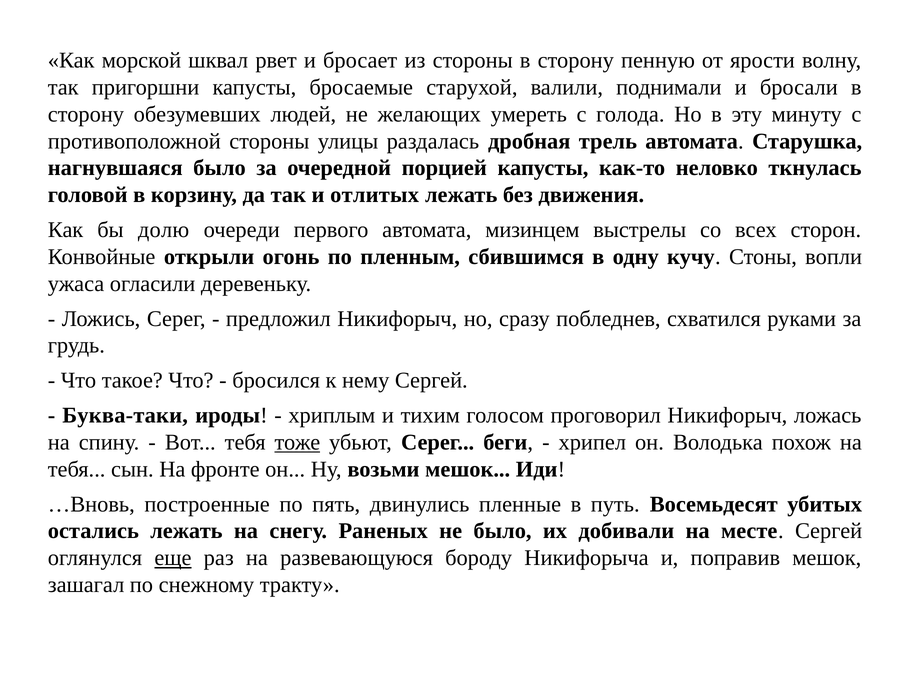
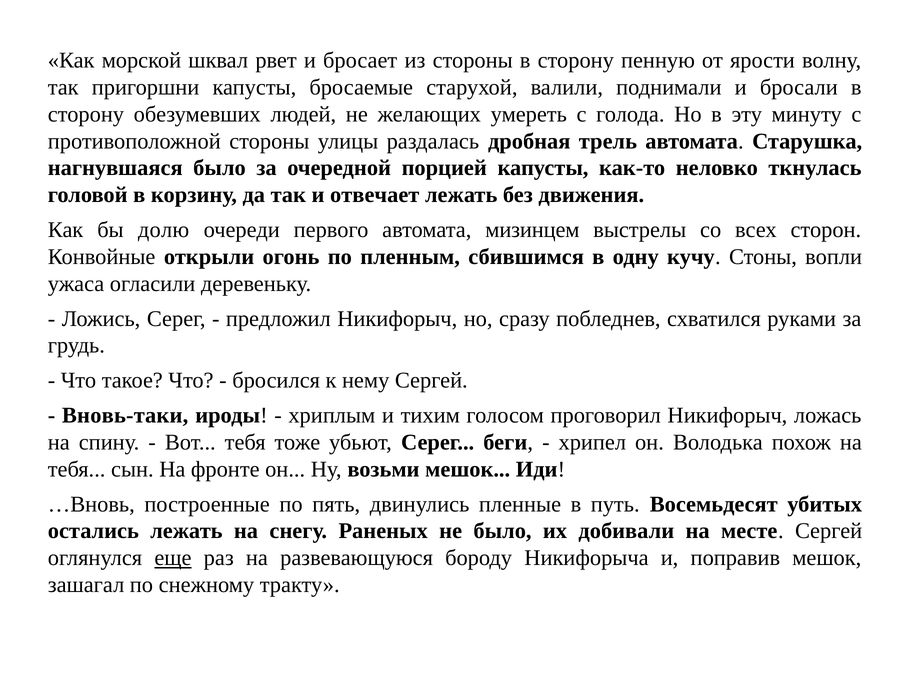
отлитых: отлитых -> отвечает (375, 195)
Буква-таки: Буква-таки -> Вновь-таки (125, 415)
тоже underline: present -> none (297, 442)
